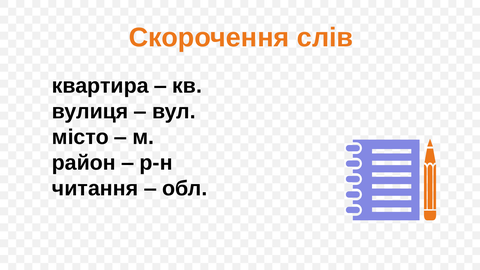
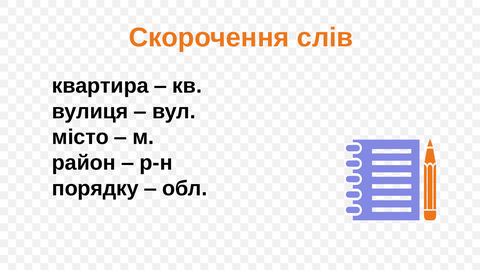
читання: читання -> порядку (95, 188)
